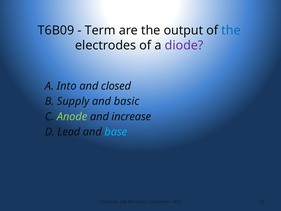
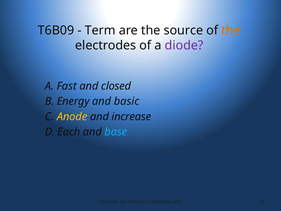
output: output -> source (183, 30)
the colour: blue -> orange (231, 30)
Into: Into -> Fast (67, 86)
Supply: Supply -> Energy (73, 101)
Anode colour: light green -> yellow (72, 117)
Lead: Lead -> Each (69, 132)
